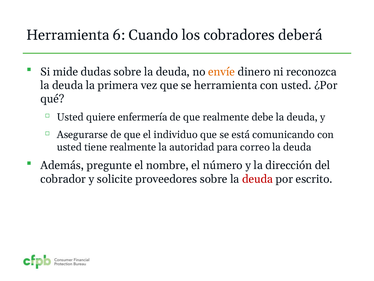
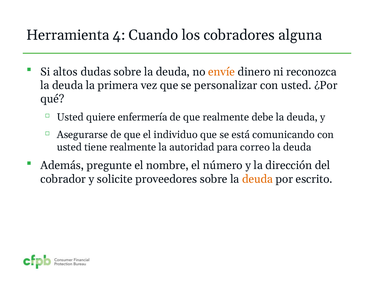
6: 6 -> 4 (119, 35)
deberá: deberá -> alguna (300, 35)
mide: mide -> altos (65, 72)
se herramienta: herramienta -> personalizar (226, 85)
deuda colour: red -> orange (257, 179)
